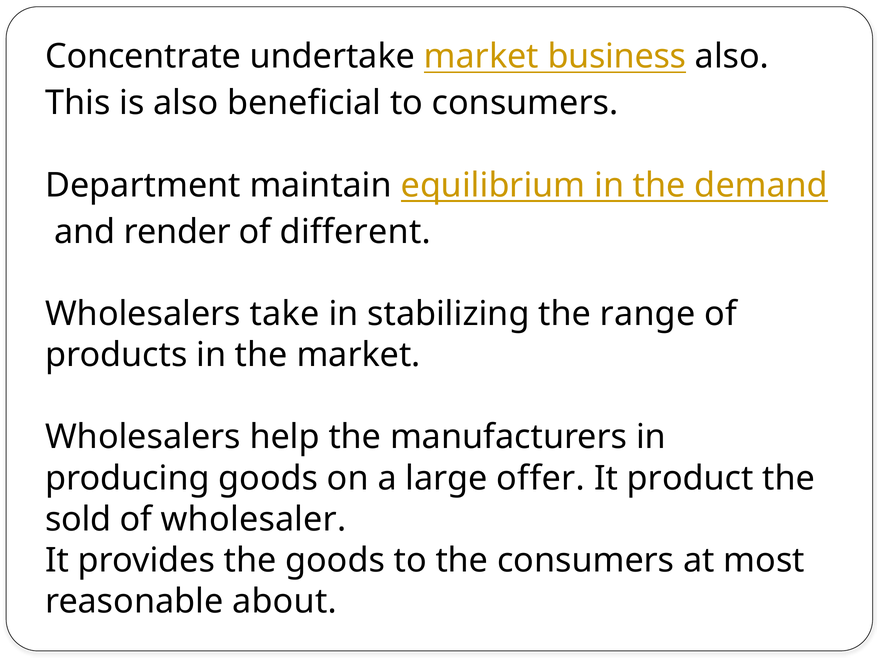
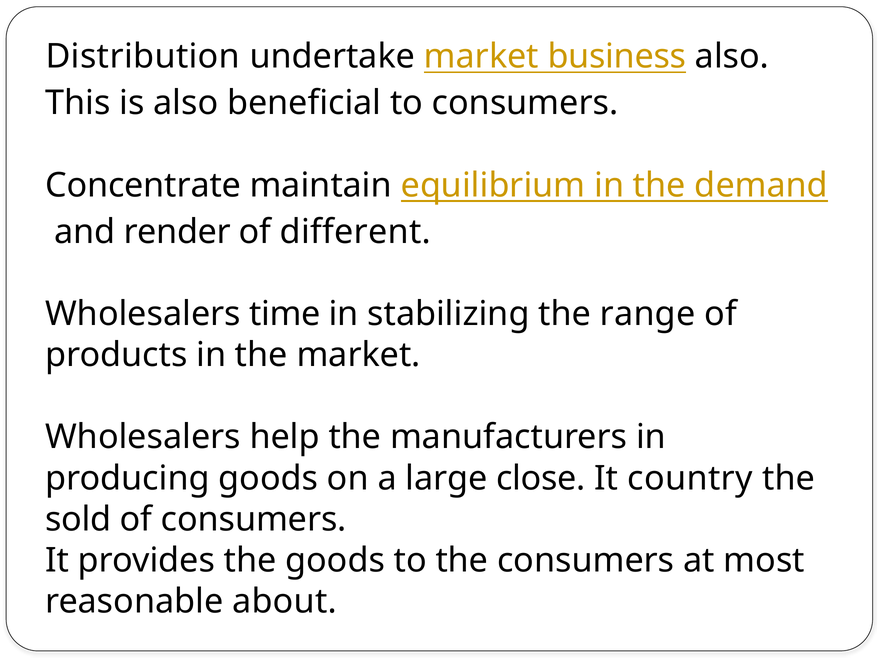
Concentrate: Concentrate -> Distribution (143, 57)
Department: Department -> Concentrate (143, 185)
take: take -> time (285, 314)
offer: offer -> close (541, 478)
product: product -> country (690, 478)
of wholesaler: wholesaler -> consumers (254, 519)
